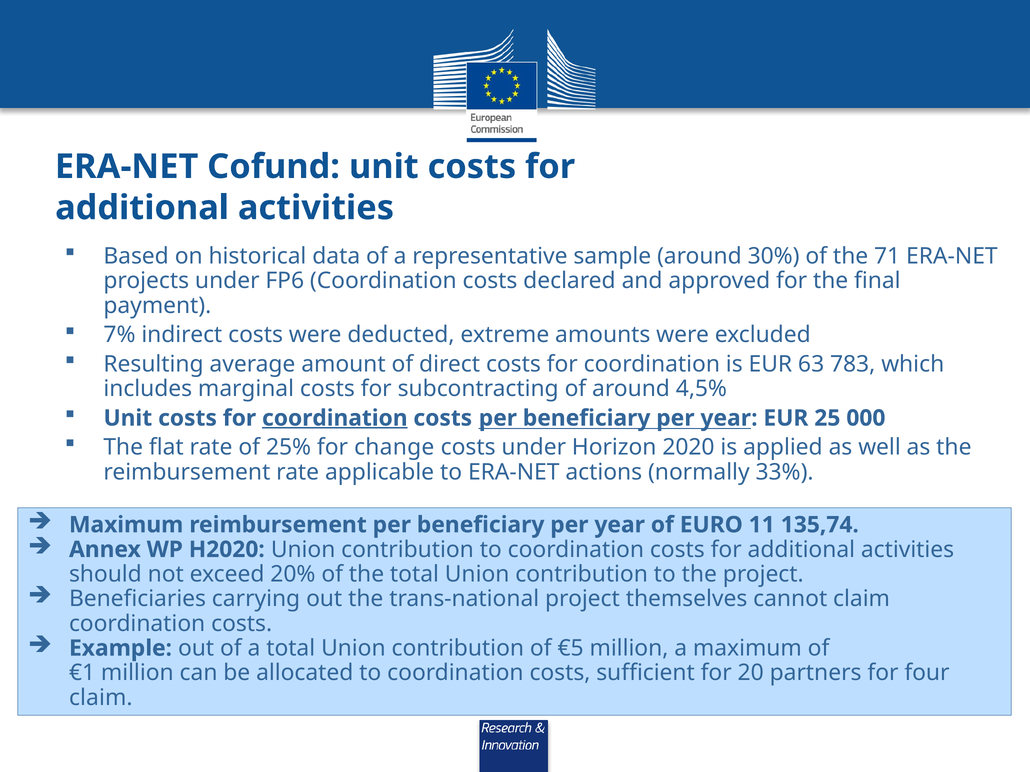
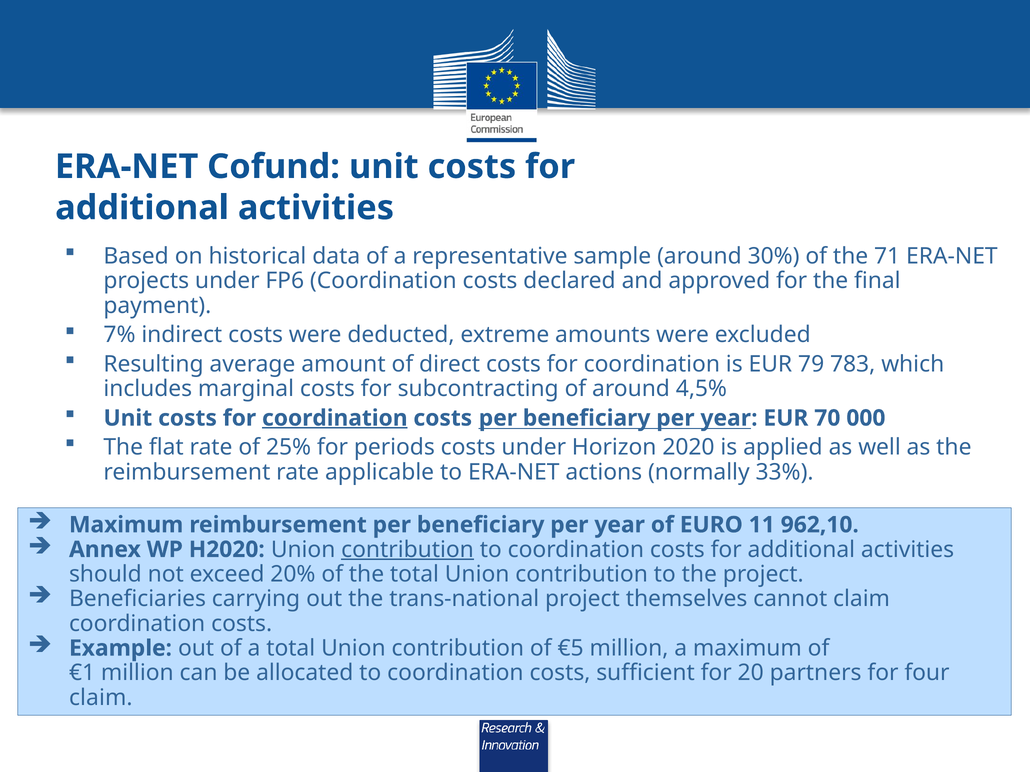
63: 63 -> 79 (811, 364)
25: 25 -> 70 (827, 418)
change: change -> periods (394, 448)
135,74: 135,74 -> 962,10 (820, 525)
contribution underline: none -> present (408, 550)
